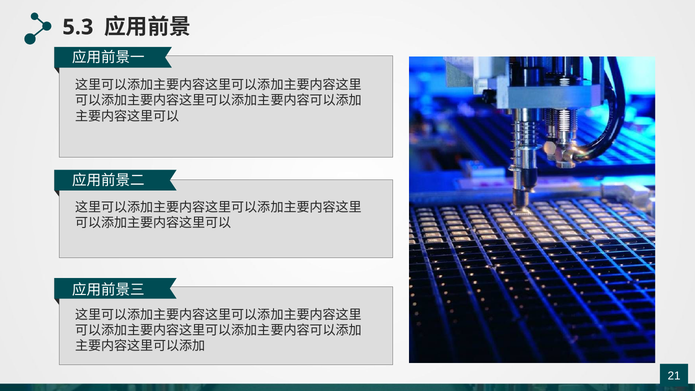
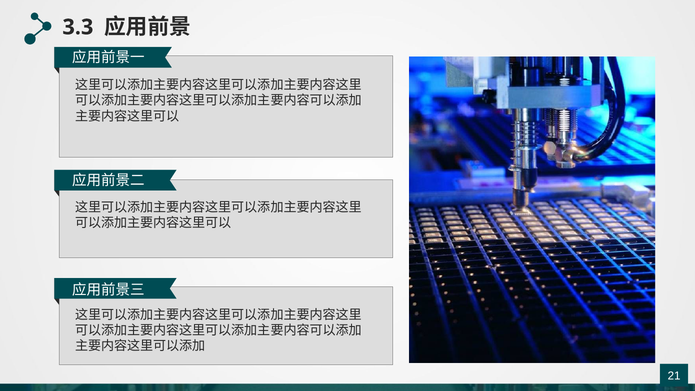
5.3: 5.3 -> 3.3 (78, 27)
